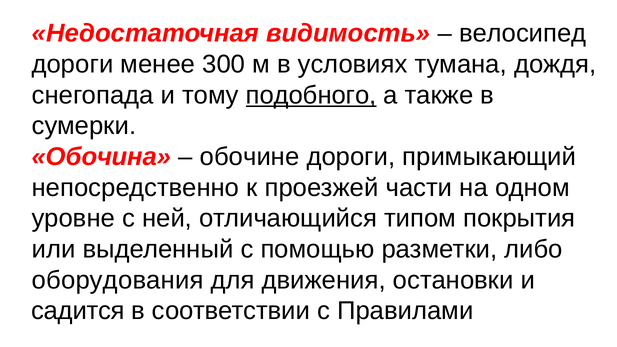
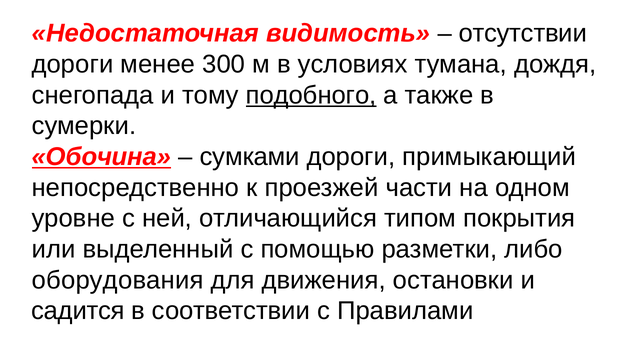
велосипед: велосипед -> отсутствии (523, 33)
Обочина underline: none -> present (102, 157)
обочине: обочине -> сумками (250, 157)
